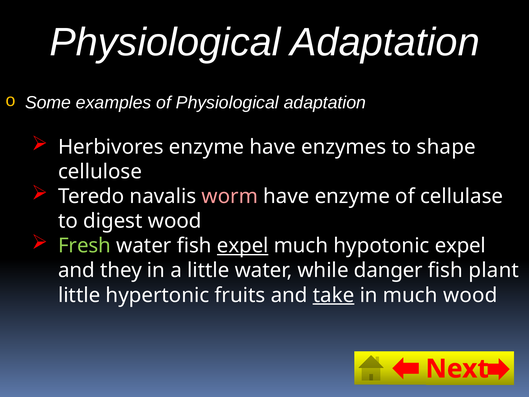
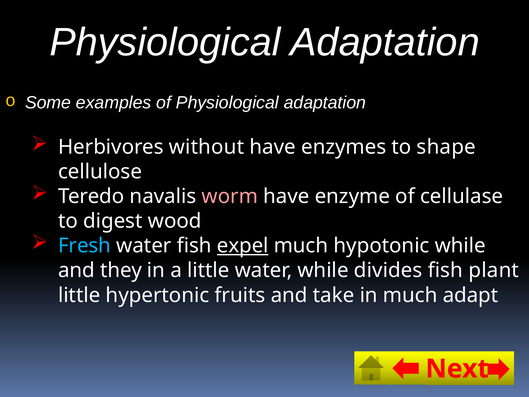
Herbivores enzyme: enzyme -> without (207, 147)
Fresh colour: light green -> light blue (85, 246)
hypotonic expel: expel -> while (460, 246)
danger: danger -> divides (388, 270)
take underline: present -> none (334, 295)
much wood: wood -> adapt (470, 295)
